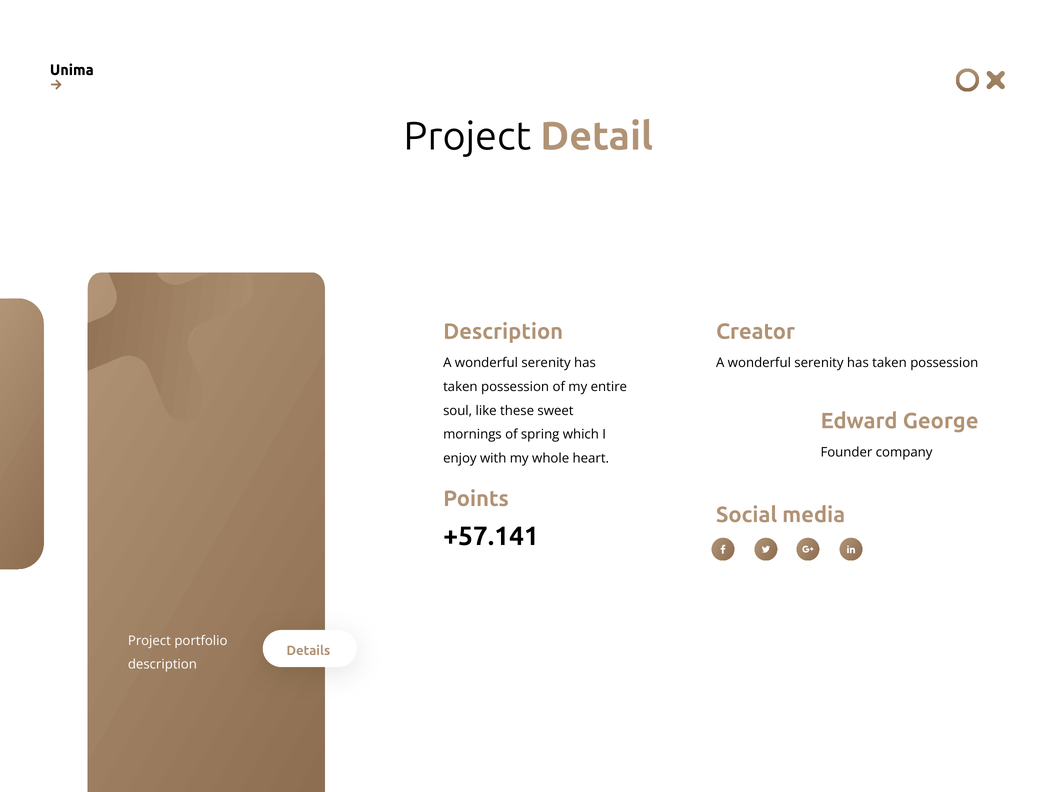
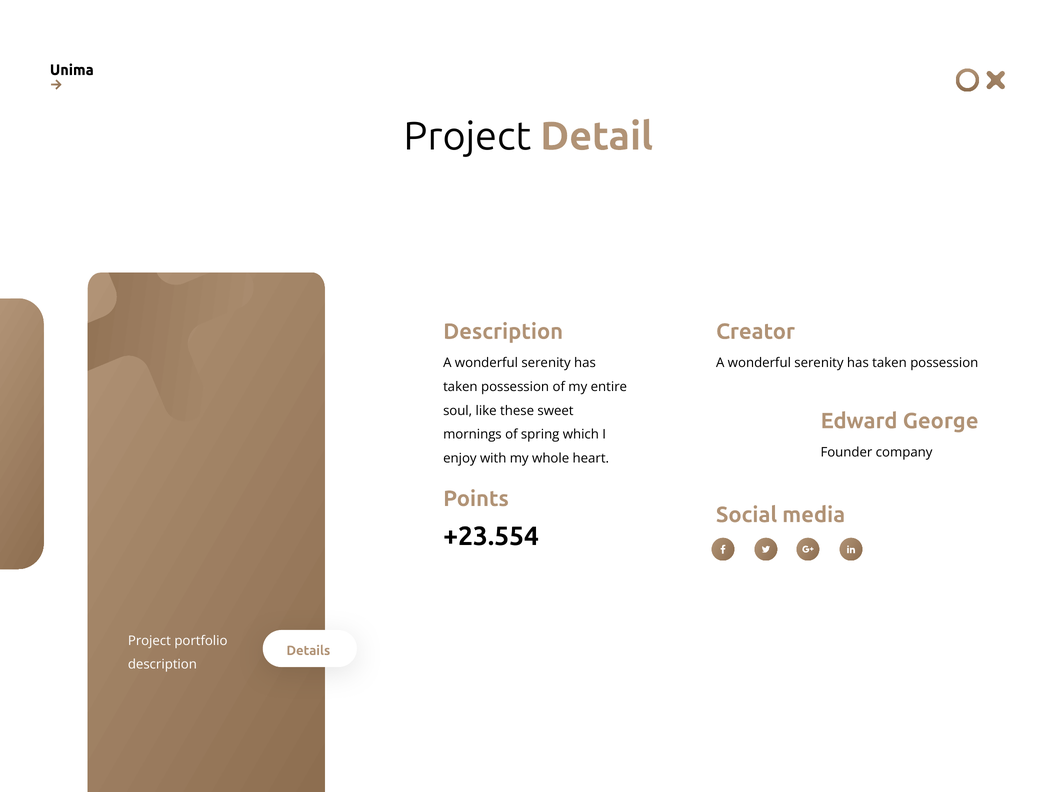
+57.141: +57.141 -> +23.554 (491, 537)
